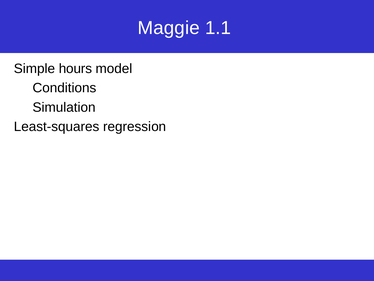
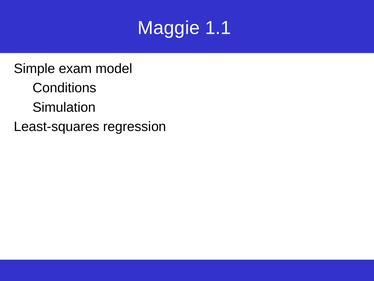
hours: hours -> exam (75, 68)
